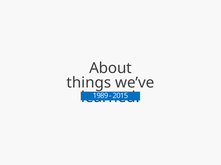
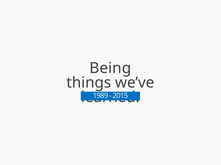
About: About -> Being (110, 68)
